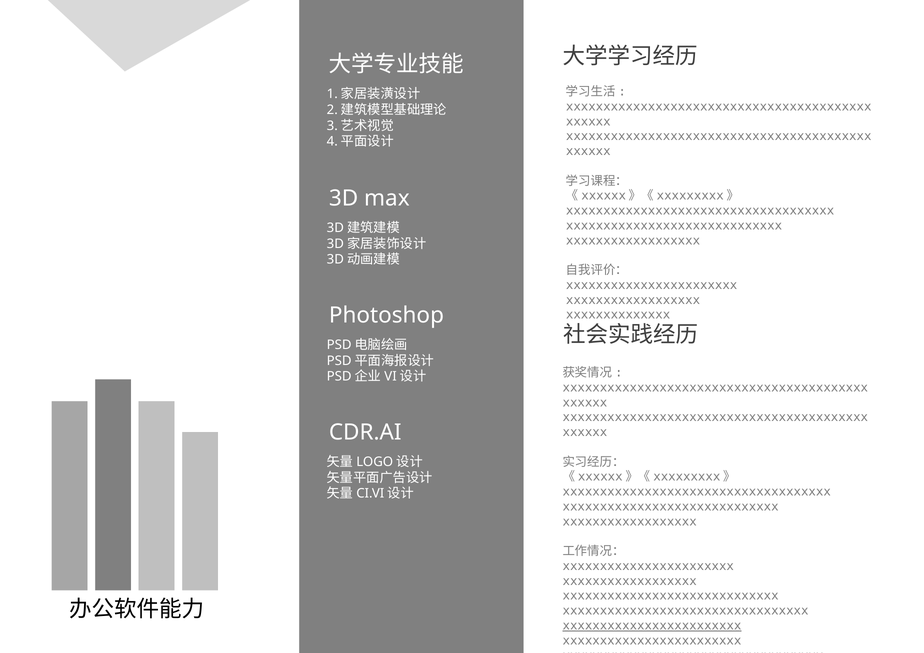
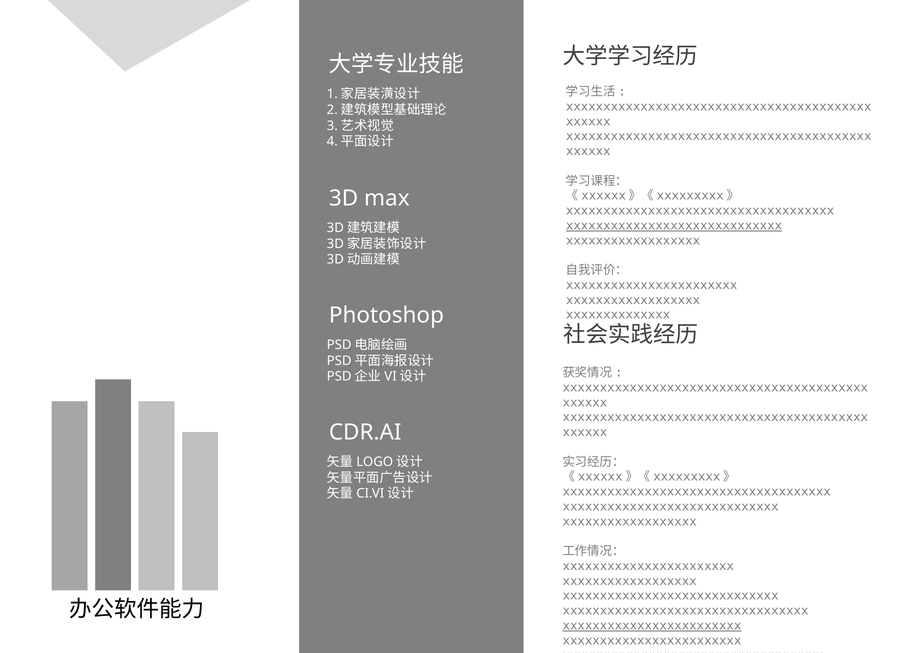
xxxxxxxxxxxxxxxxxxxxxxxxxxxxx underline: none -> present (674, 226)
